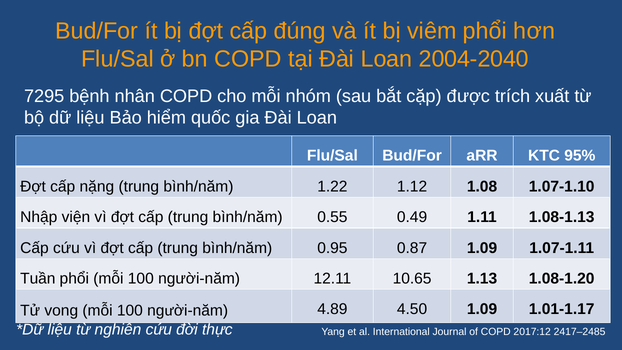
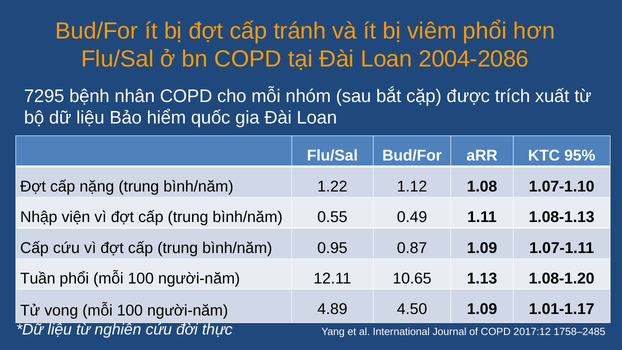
đúng: đúng -> tránh (300, 31)
2004-2040: 2004-2040 -> 2004-2086 (474, 59)
2417–2485: 2417–2485 -> 1758–2485 (580, 332)
